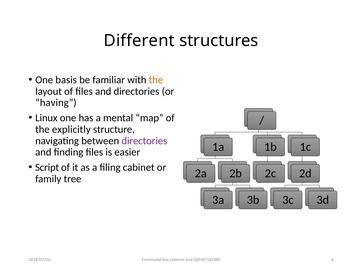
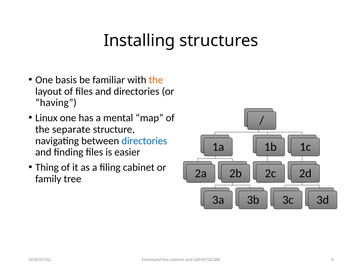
Different: Different -> Installing (139, 41)
explicitly: explicitly -> separate (71, 129)
directories colour: purple -> blue (144, 141)
Script: Script -> Thing (47, 167)
